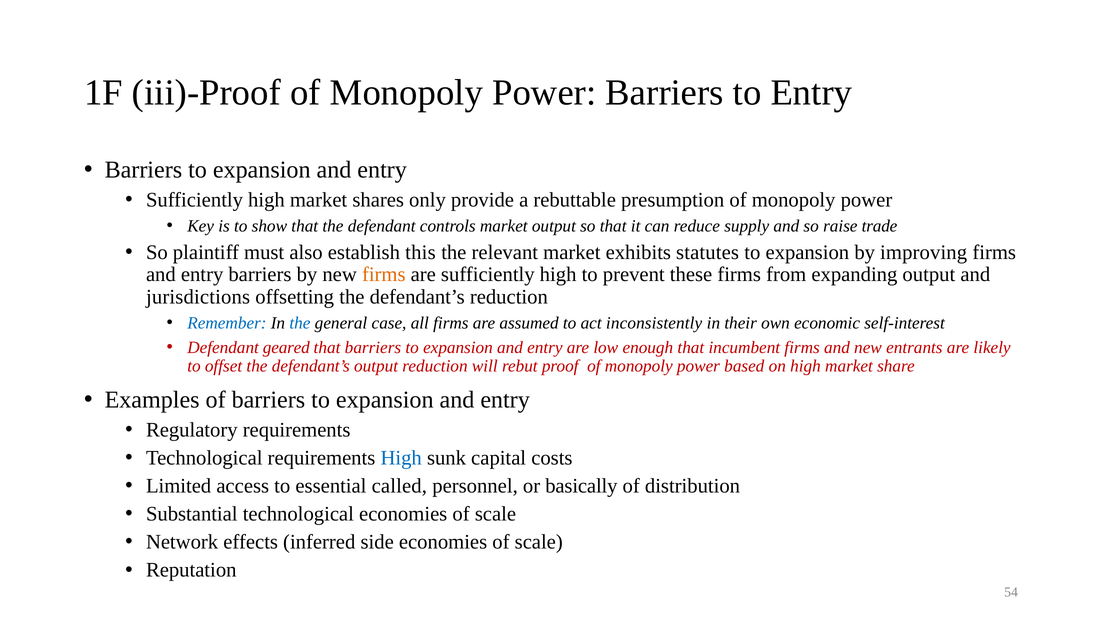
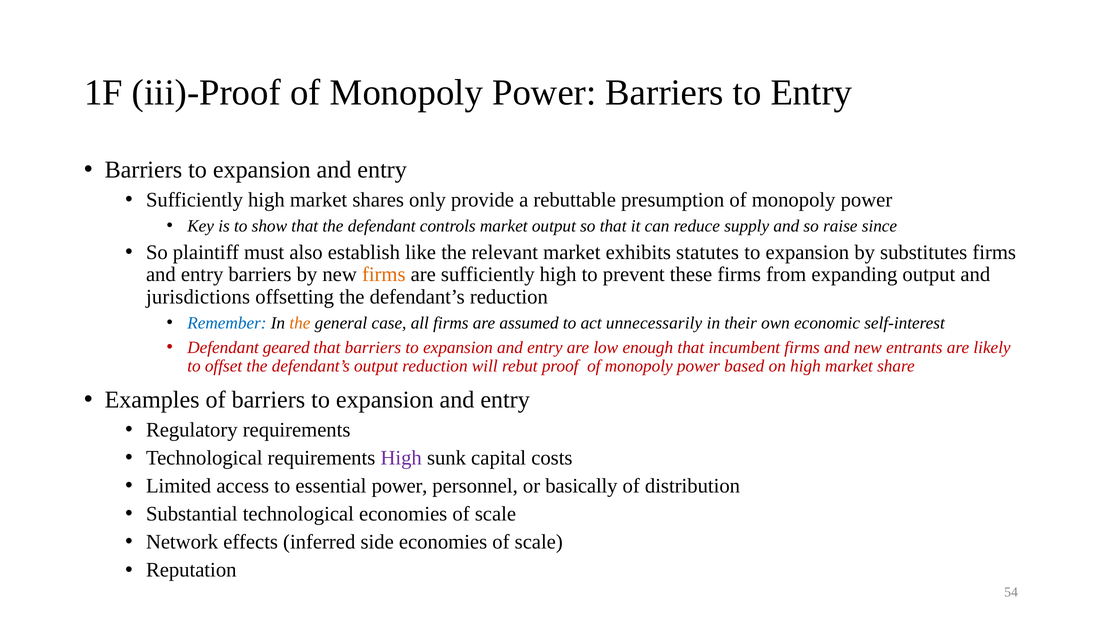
trade: trade -> since (879, 226)
this: this -> like (421, 252)
improving: improving -> substitutes (924, 252)
the colour: blue -> orange (300, 323)
inconsistently: inconsistently -> unnecessarily (654, 323)
High colour: blue -> purple (401, 458)
essential called: called -> power (400, 486)
